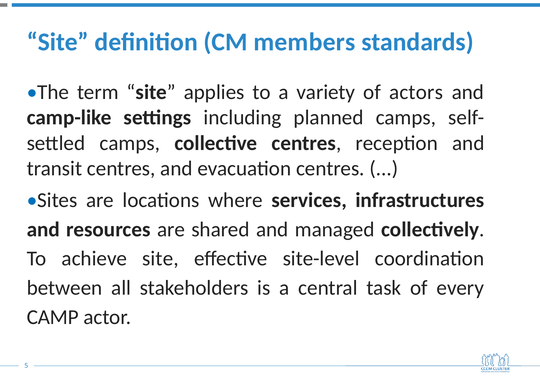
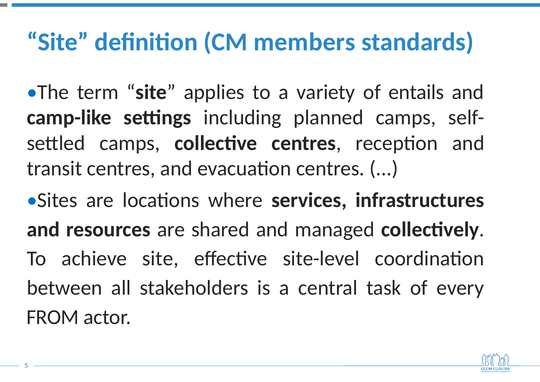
actors: actors -> entails (416, 92)
CAMP: CAMP -> FROM (53, 317)
